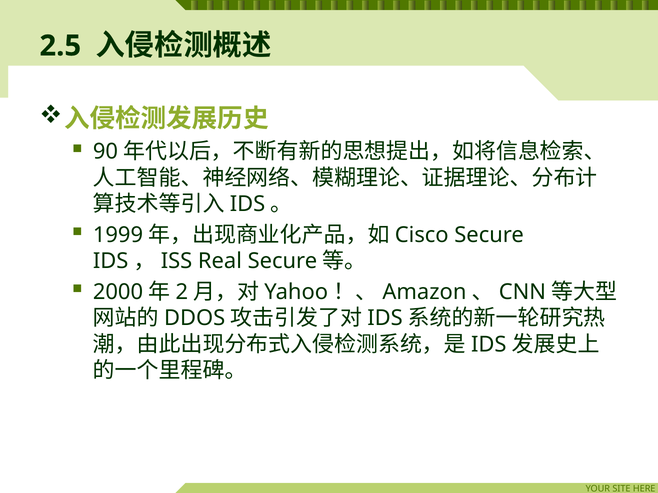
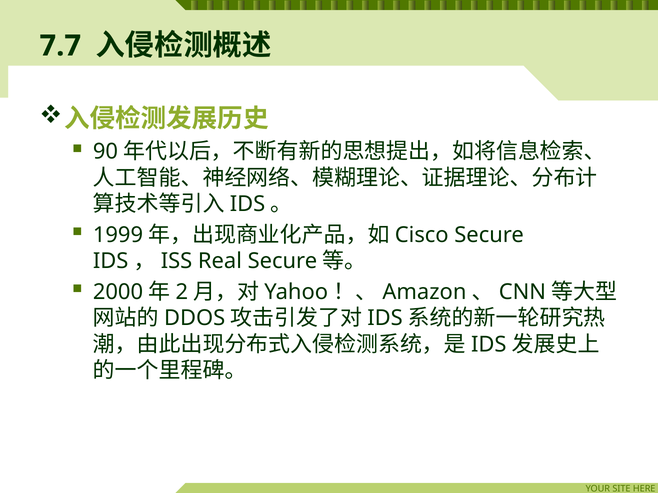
2.5: 2.5 -> 7.7 (60, 46)
